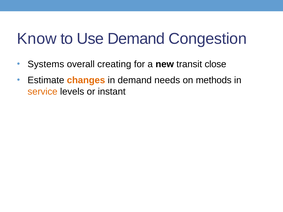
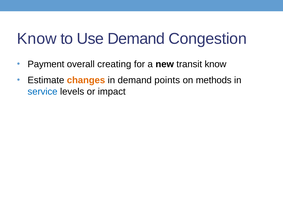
Systems: Systems -> Payment (46, 64)
transit close: close -> know (215, 64)
needs: needs -> points (167, 80)
service colour: orange -> blue (43, 92)
instant: instant -> impact (112, 92)
